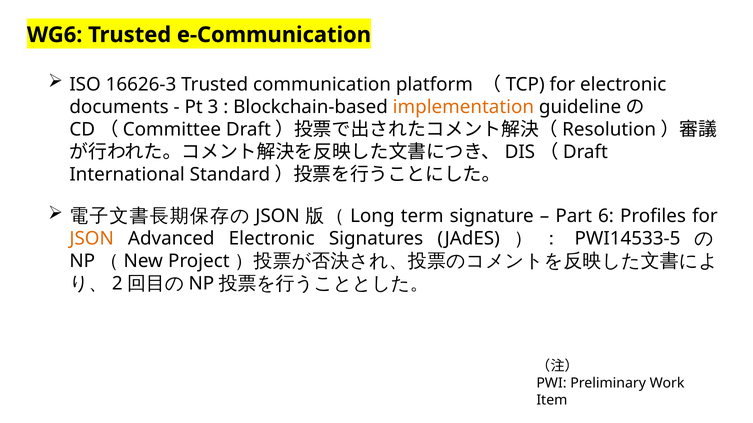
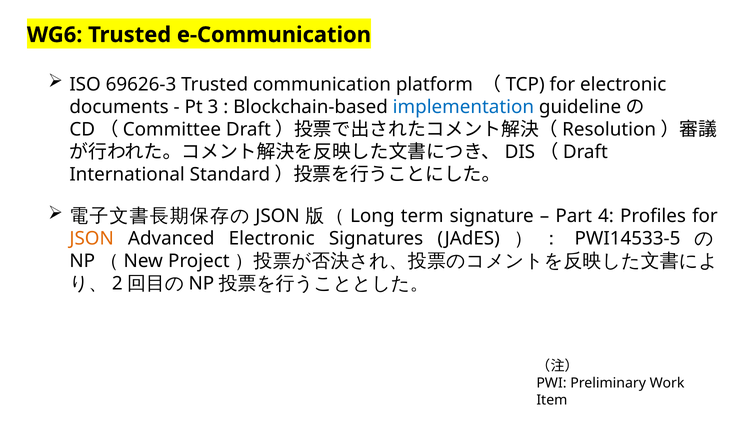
16626-3: 16626-3 -> 69626-3 (141, 84)
implementation colour: orange -> blue (463, 107)
6: 6 -> 4 (606, 216)
